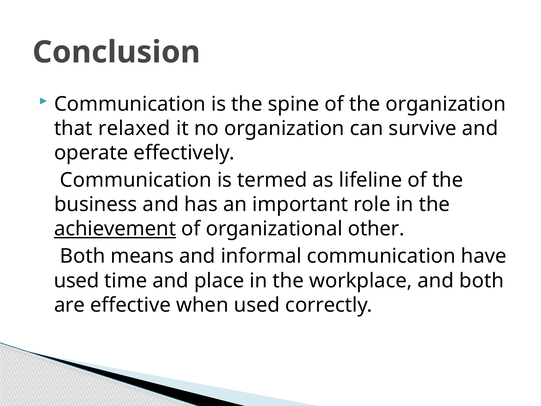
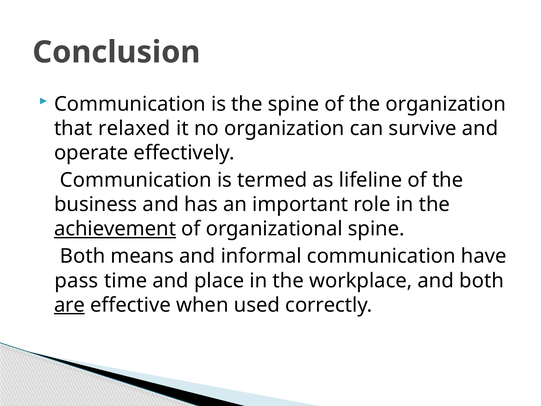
organizational other: other -> spine (376, 229)
used: used -> pass (76, 280)
are underline: none -> present (69, 305)
